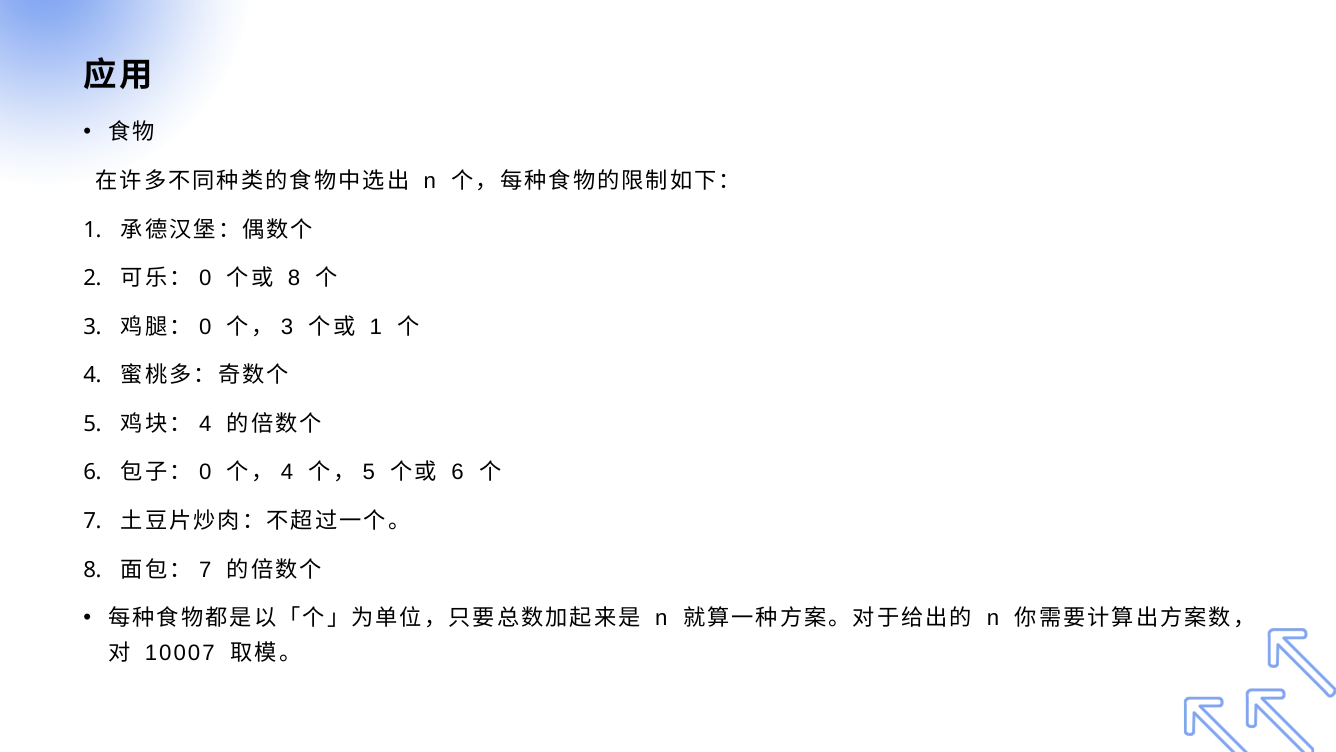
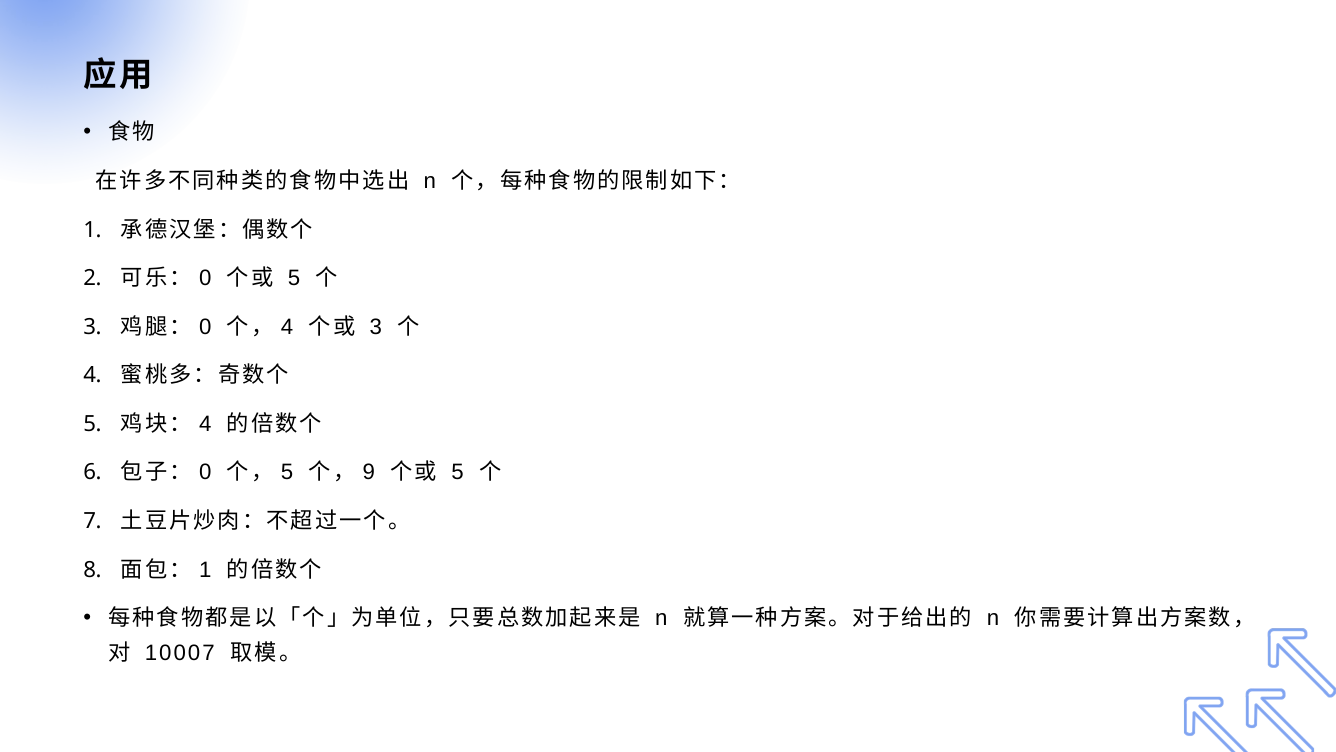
8: 8 -> 5 (294, 278)
3: 3 -> 4 (287, 327)
1: 1 -> 3 (376, 327)
4: 4 -> 5 (287, 472)
5: 5 -> 9 (369, 472)
6: 6 -> 5 (458, 472)
7: 7 -> 1 (205, 569)
